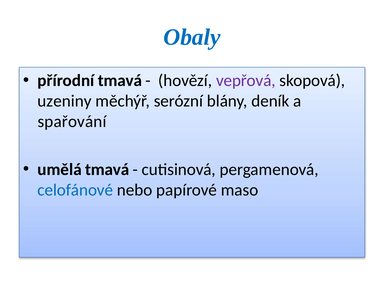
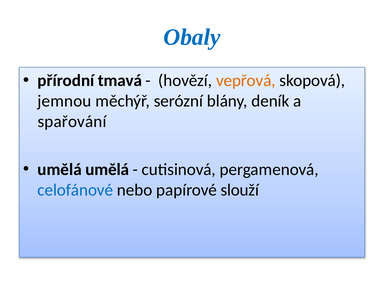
vepřová colour: purple -> orange (246, 81)
uzeniny: uzeniny -> jemnou (64, 101)
umělá tmavá: tmavá -> umělá (107, 169)
maso: maso -> slouží (240, 190)
